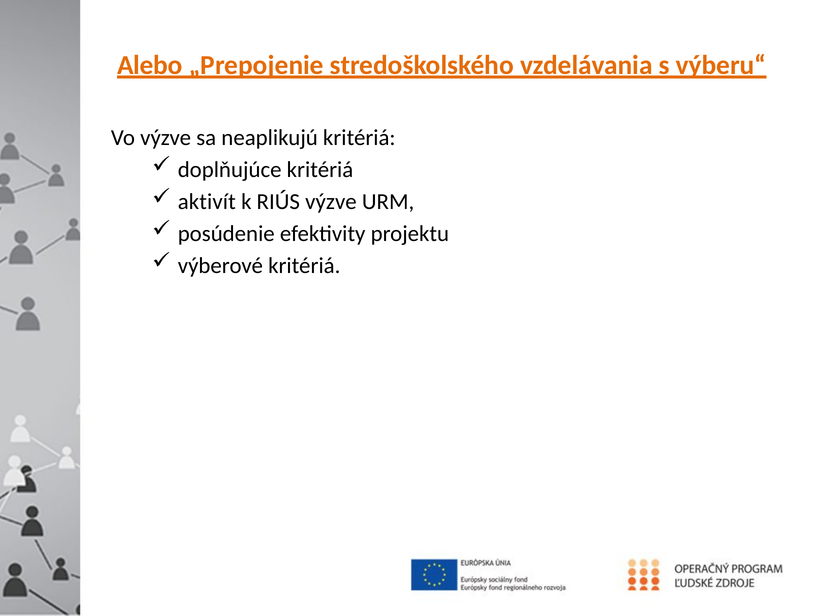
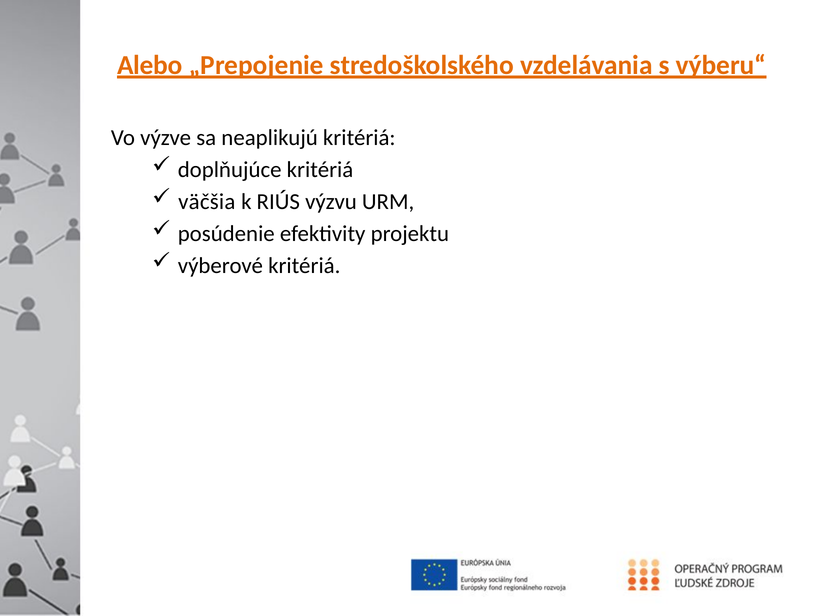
aktivít: aktivít -> väčšia (207, 202)
RIÚS výzve: výzve -> výzvu (331, 202)
